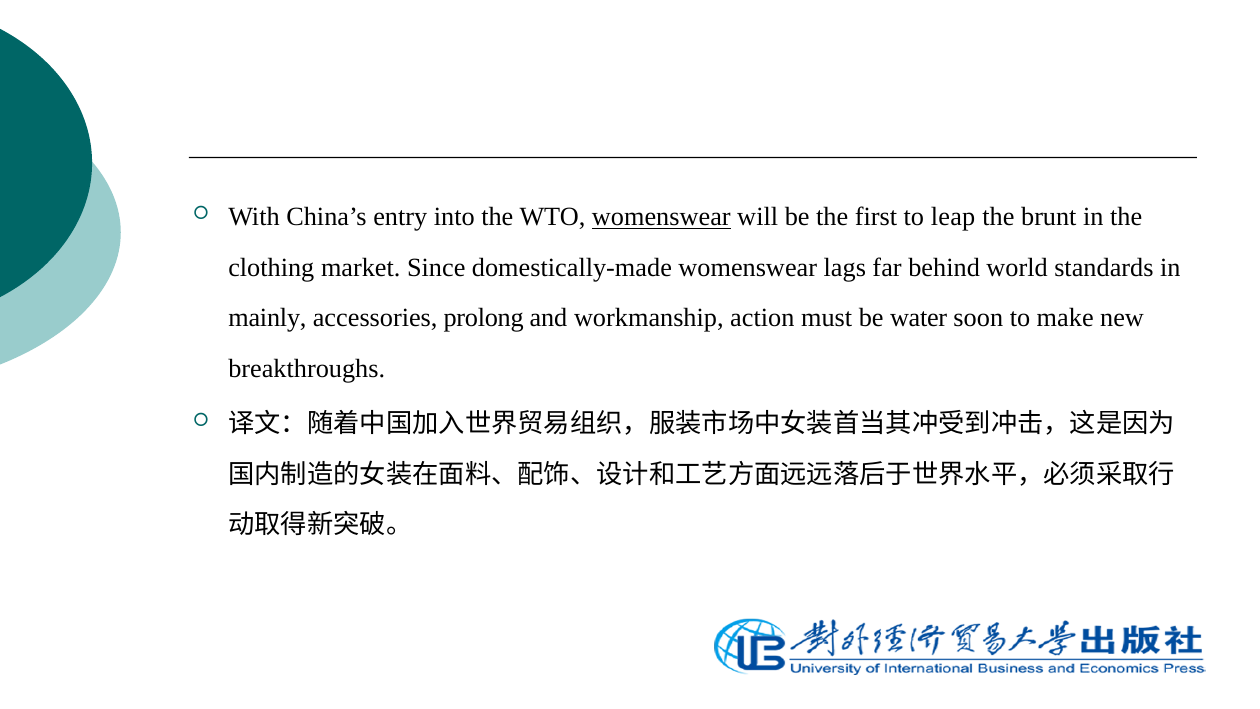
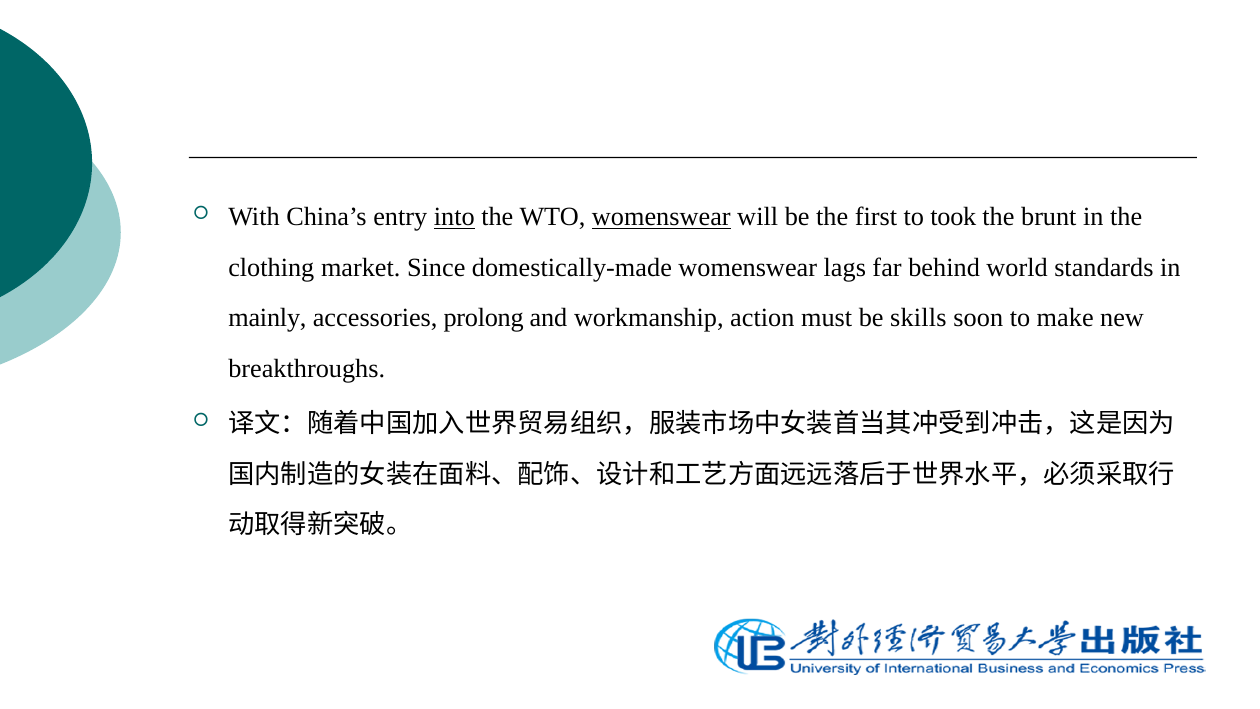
into underline: none -> present (454, 217)
leap: leap -> took (953, 217)
water: water -> skills (918, 318)
